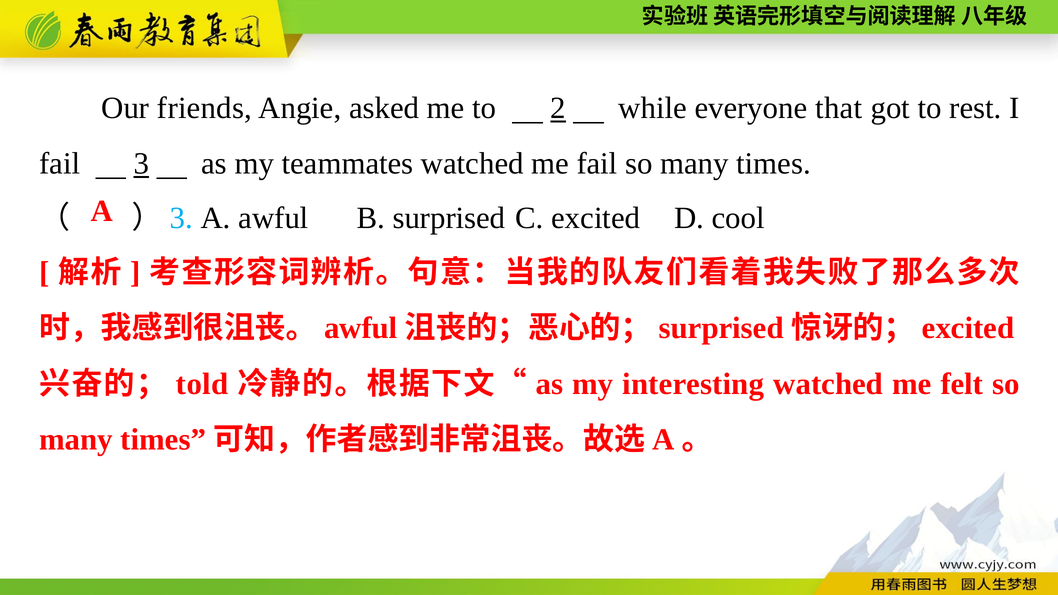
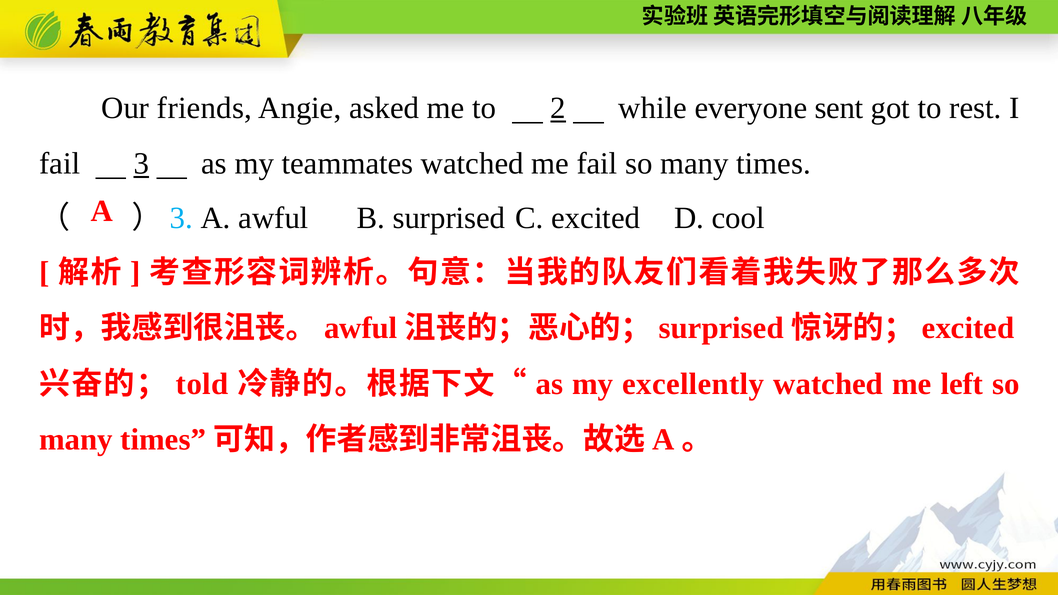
that: that -> sent (839, 108)
interesting: interesting -> excellently (693, 384)
felt: felt -> left (962, 384)
